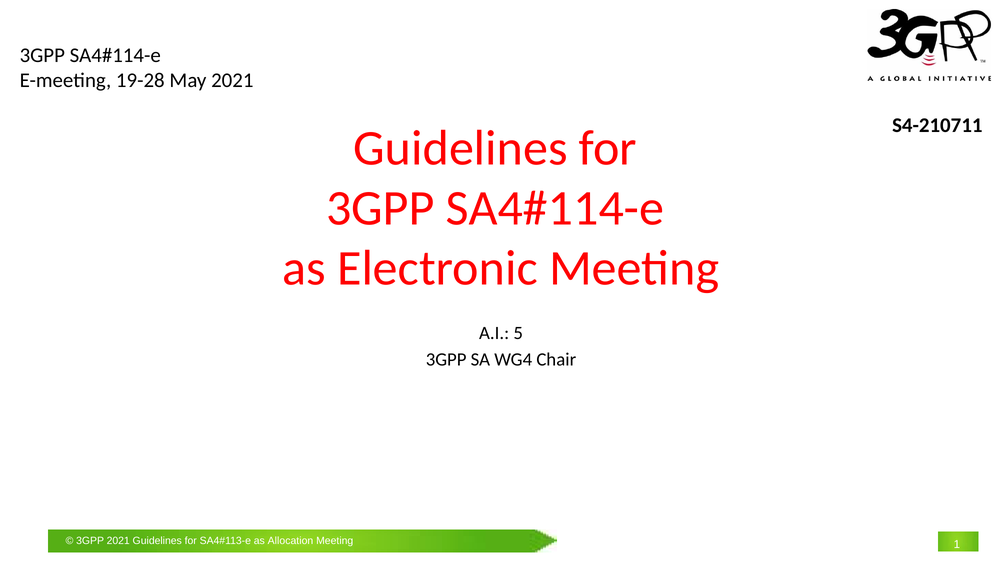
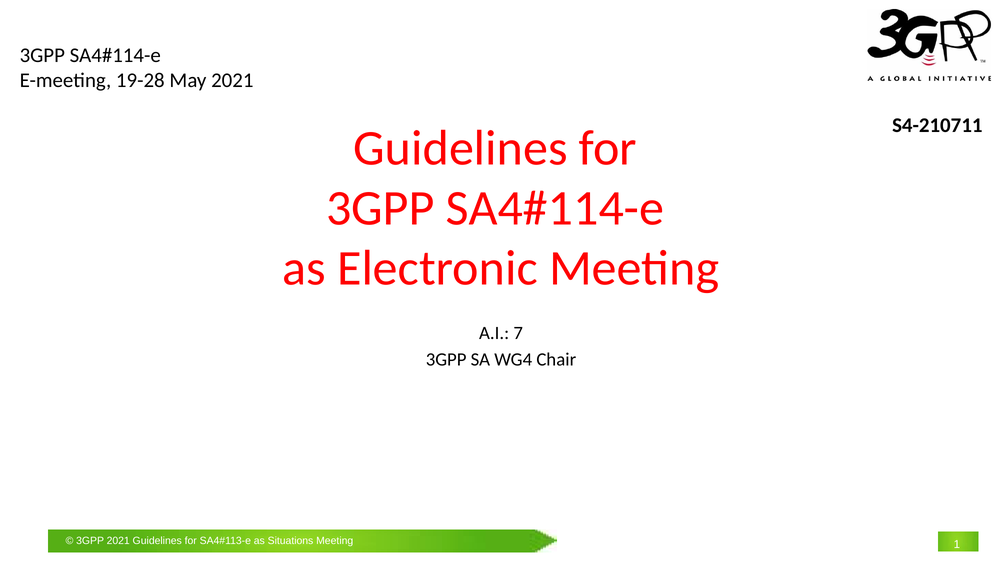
5: 5 -> 7 (518, 334)
Allocation: Allocation -> Situations (291, 542)
